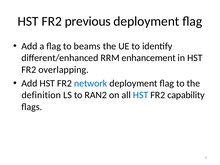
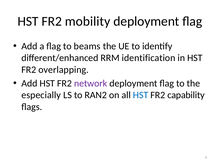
previous: previous -> mobility (88, 21)
enhancement: enhancement -> identification (149, 58)
network colour: blue -> purple (91, 83)
definition: definition -> especially (41, 95)
